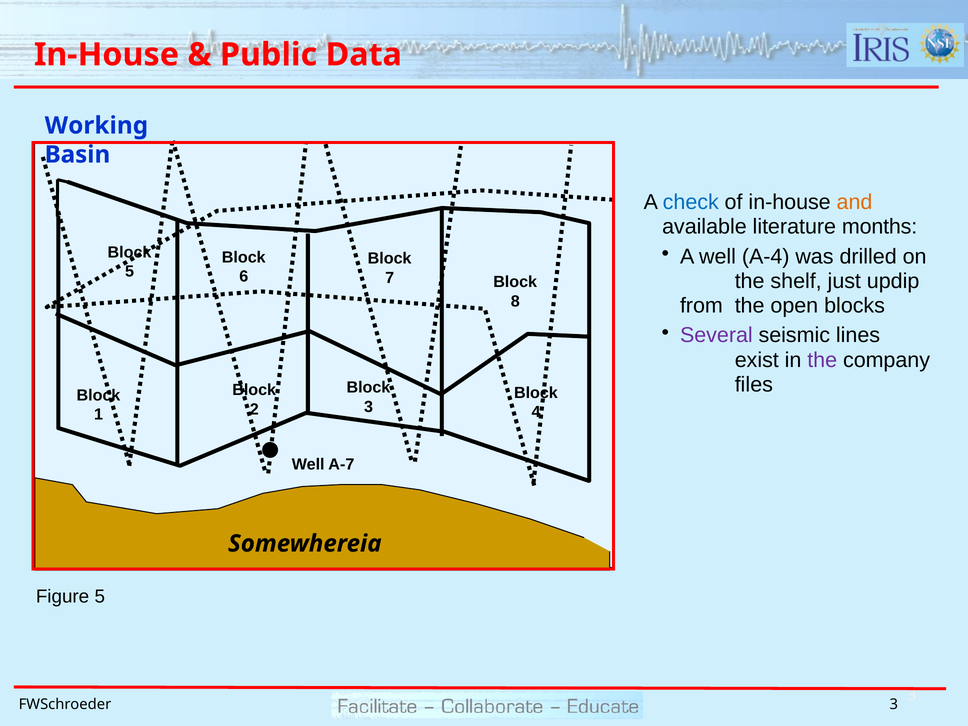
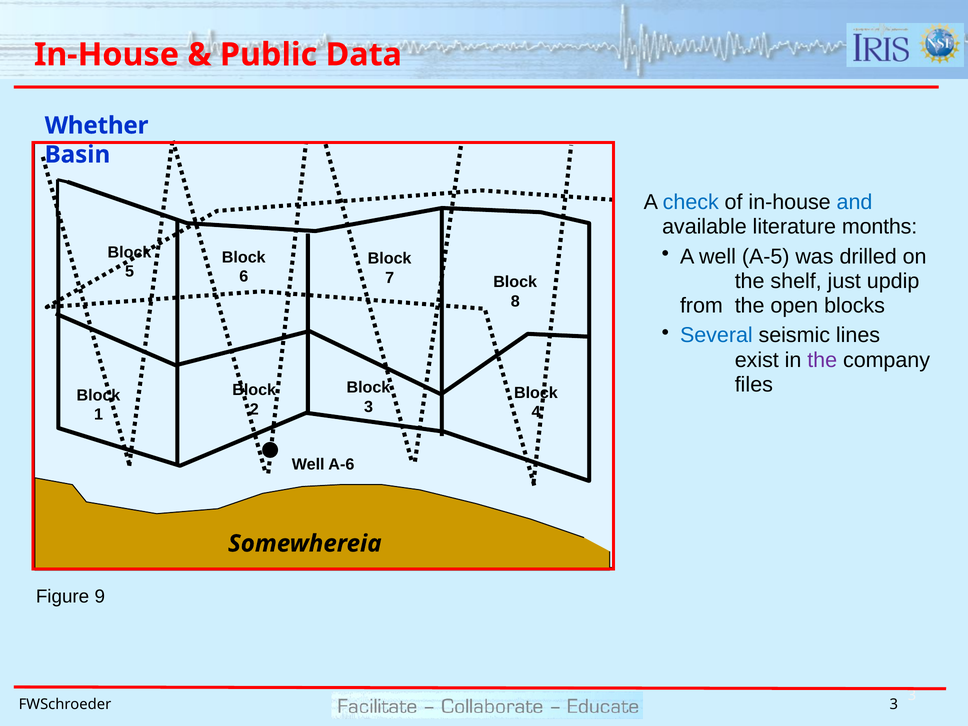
Working: Working -> Whether (97, 126)
and colour: orange -> blue (855, 202)
A-4: A-4 -> A-5 (766, 257)
Several colour: purple -> blue (716, 335)
A-7: A-7 -> A-6 (341, 464)
Figure 5: 5 -> 9 (100, 597)
